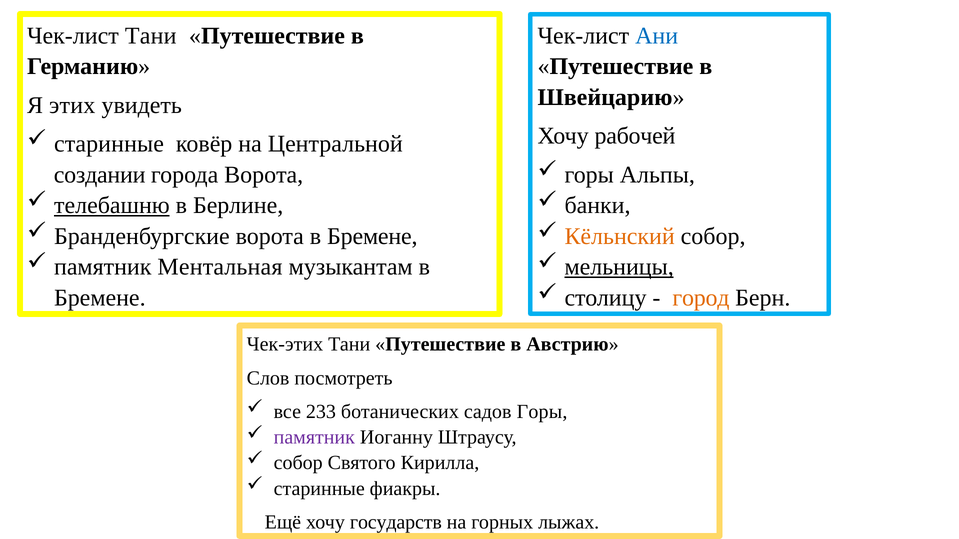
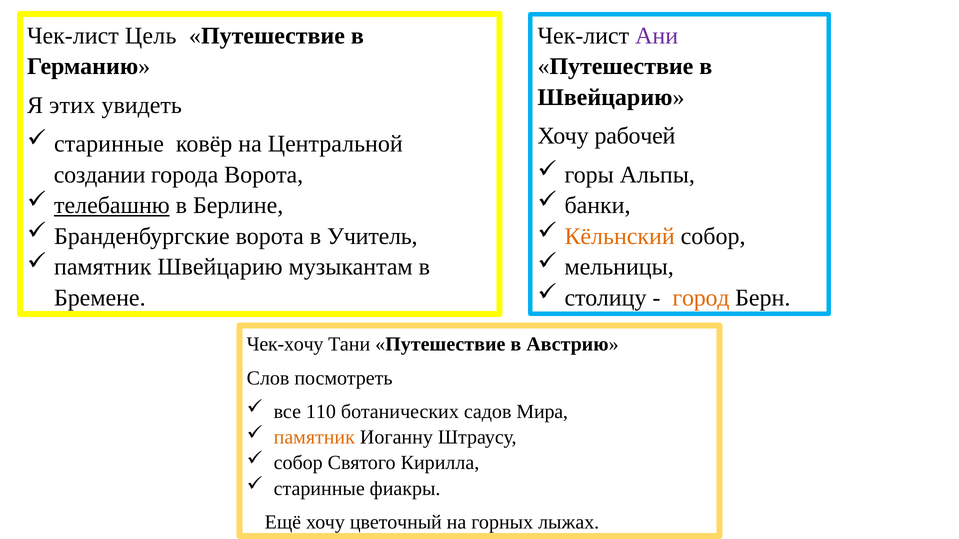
Чек-лист Тани: Тани -> Цель (151, 36)
Ани colour: blue -> purple (657, 36)
ворота в Бремене: Бремене -> Учитель (372, 236)
памятник Ментальная: Ментальная -> Швейцарию (220, 267)
мельницы underline: present -> none (619, 267)
Чек-этих: Чек-этих -> Чек-хочу (285, 345)
233: 233 -> 110 (321, 412)
садов Горы: Горы -> Мира (542, 412)
памятник colour: purple -> orange (314, 438)
государств: государств -> цветочный (396, 522)
